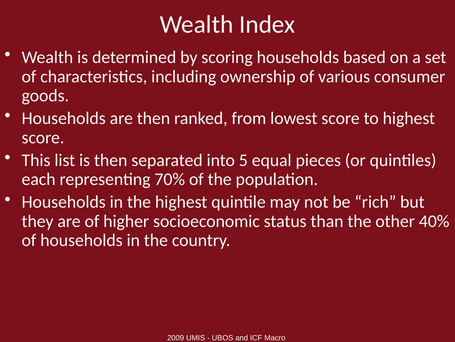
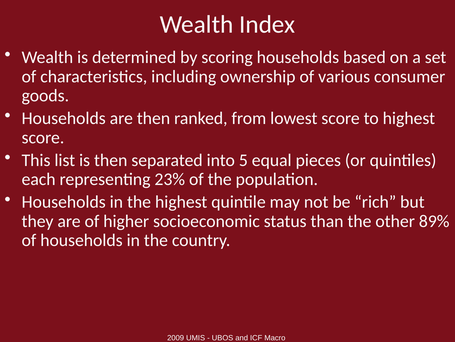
70%: 70% -> 23% (170, 179)
40%: 40% -> 89% (434, 221)
